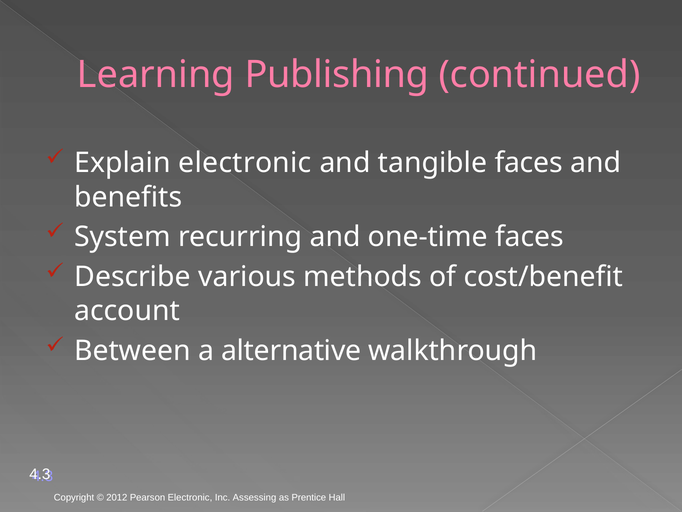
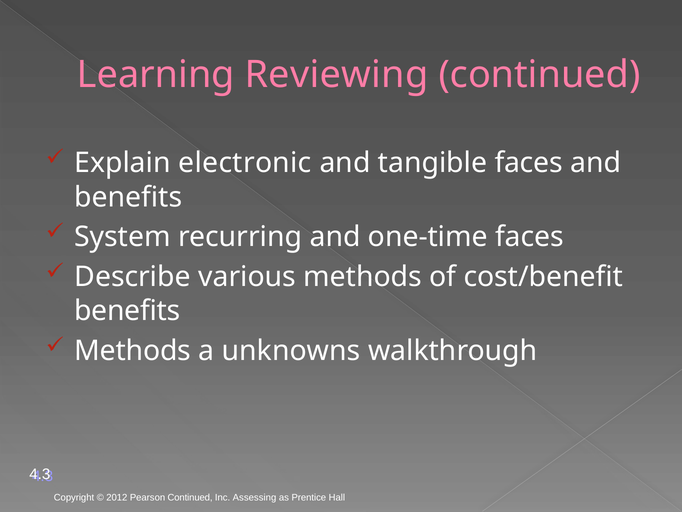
Publishing: Publishing -> Reviewing (337, 75)
account: account -> benefits (127, 311)
Between: Between -> Methods (133, 350)
alternative: alternative -> unknowns (291, 350)
Pearson Electronic: Electronic -> Continued (190, 497)
